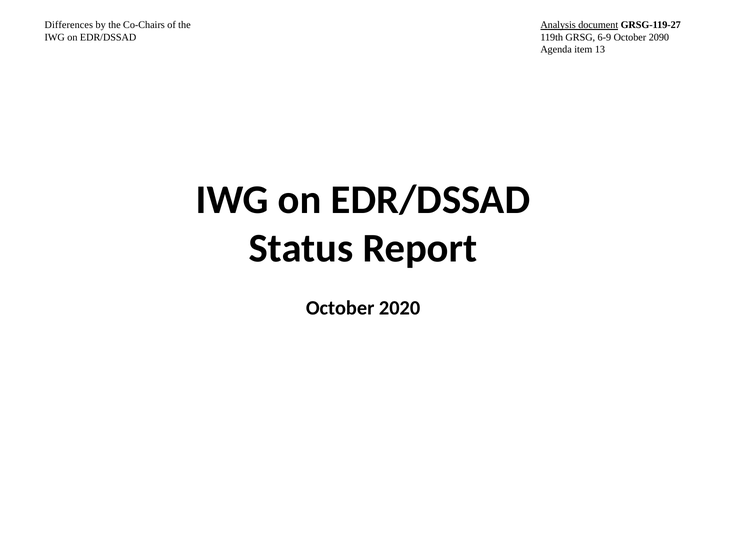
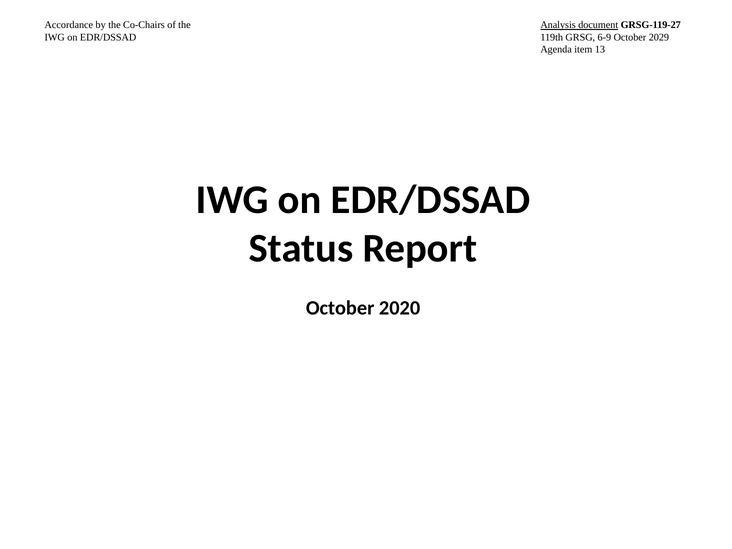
Differences: Differences -> Accordance (69, 25)
2090: 2090 -> 2029 (659, 37)
